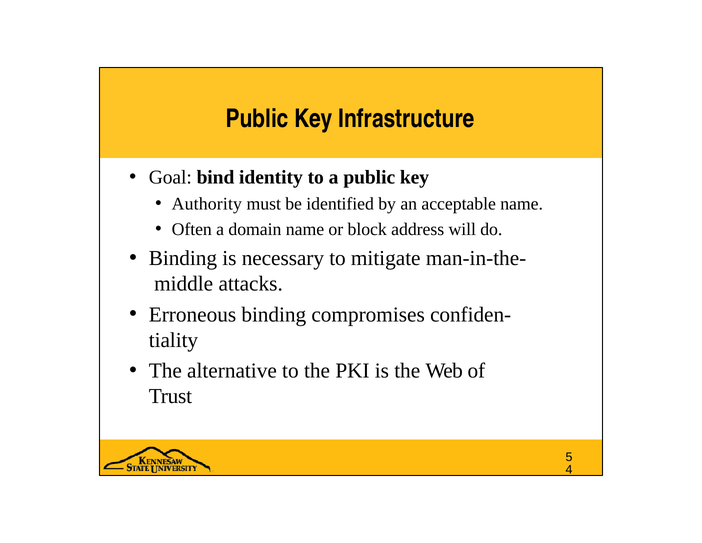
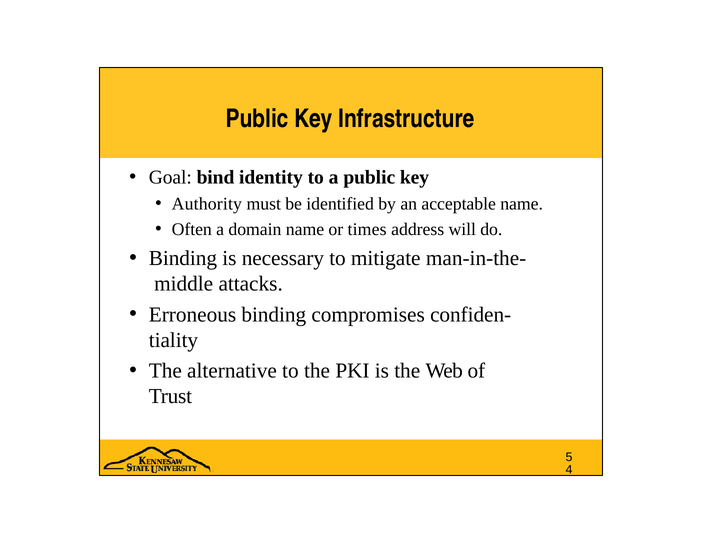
block: block -> times (367, 229)
